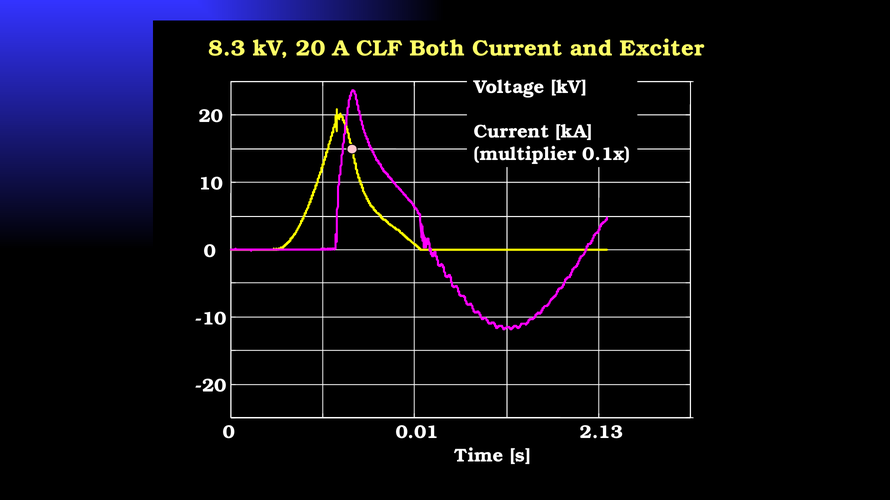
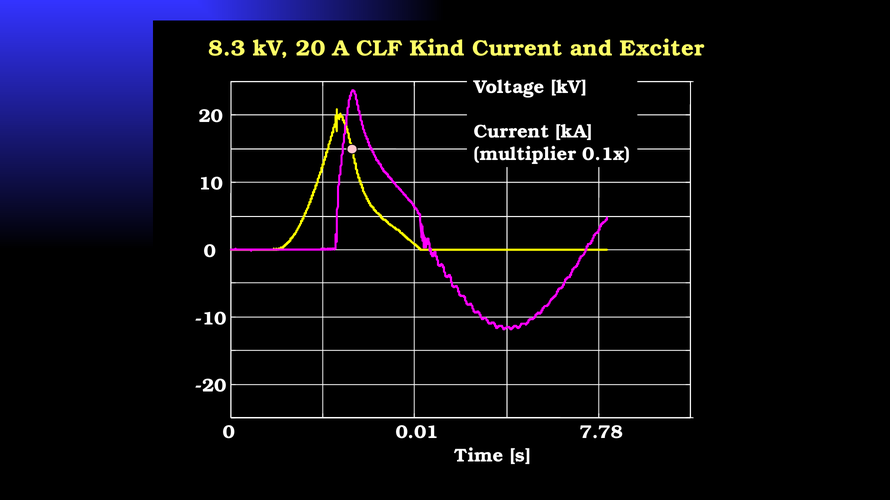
Both: Both -> Kind (437, 48)
2.13: 2.13 -> 7.78 (601, 433)
